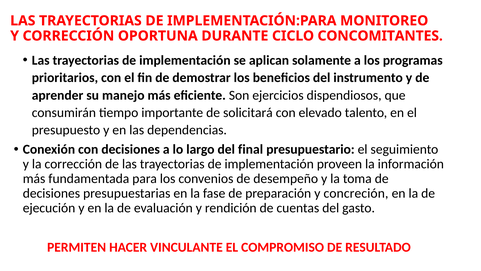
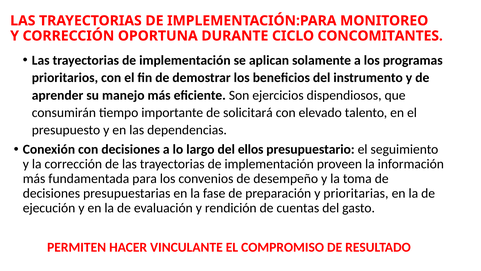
final: final -> ellos (251, 149)
concreción: concreción -> prioritarias (356, 193)
